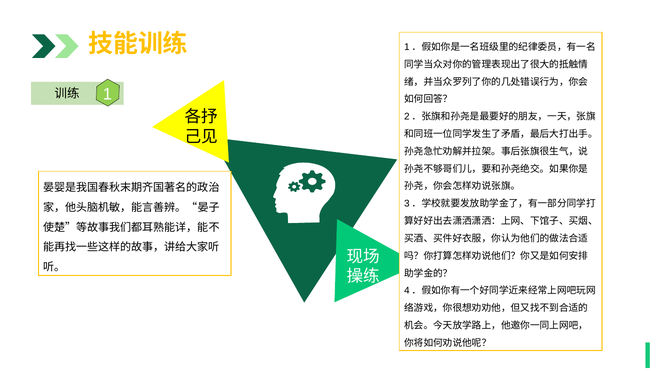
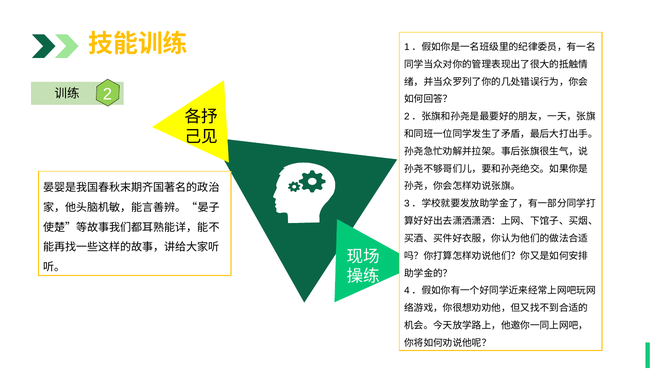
1: 1 -> 2 (107, 94)
